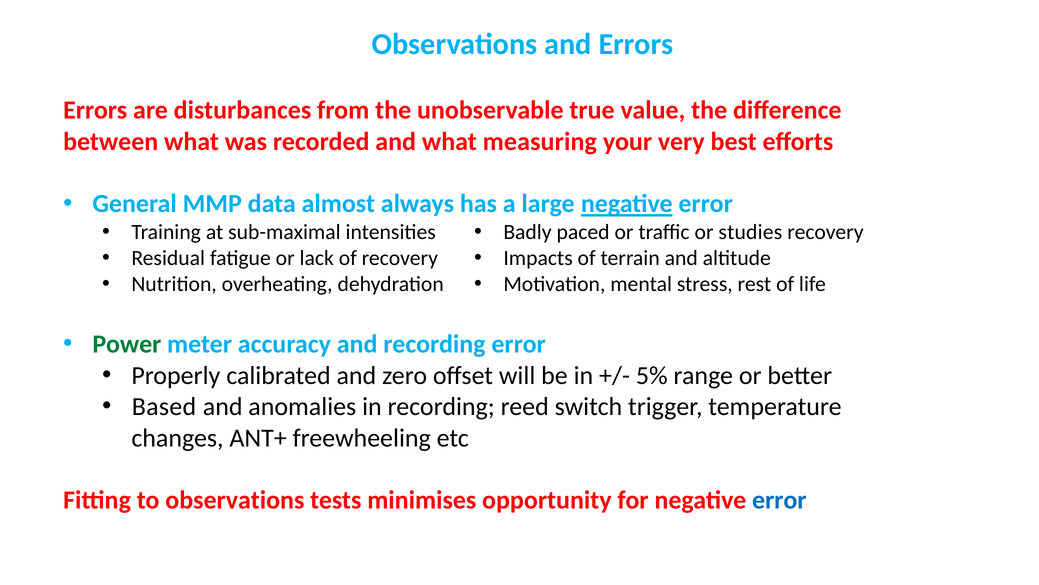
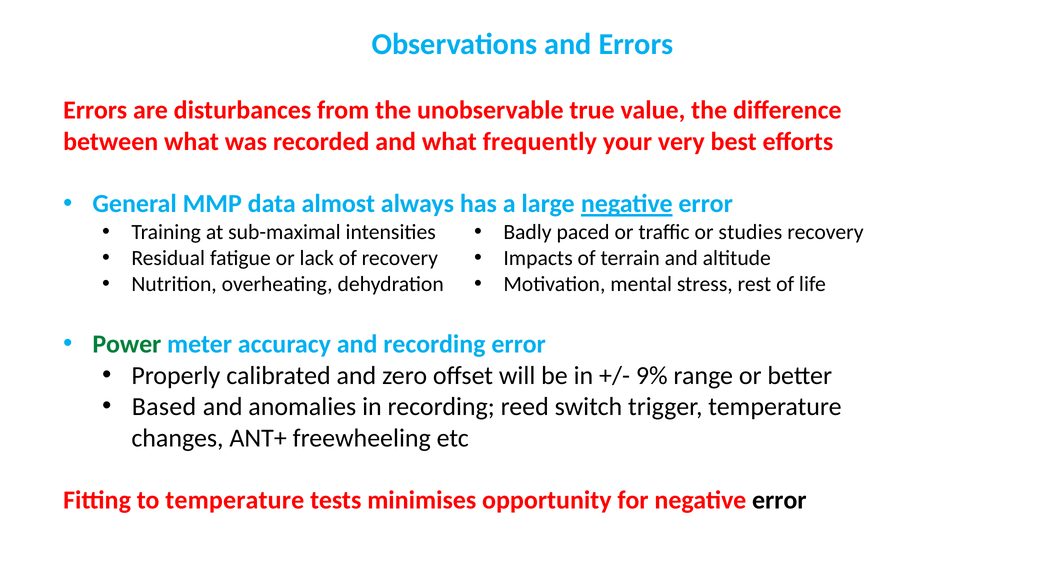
measuring: measuring -> frequently (540, 141)
5%: 5% -> 9% (652, 375)
to observations: observations -> temperature (235, 500)
error colour: blue -> black (779, 500)
